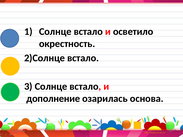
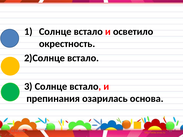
дополнение: дополнение -> препинания (53, 99)
